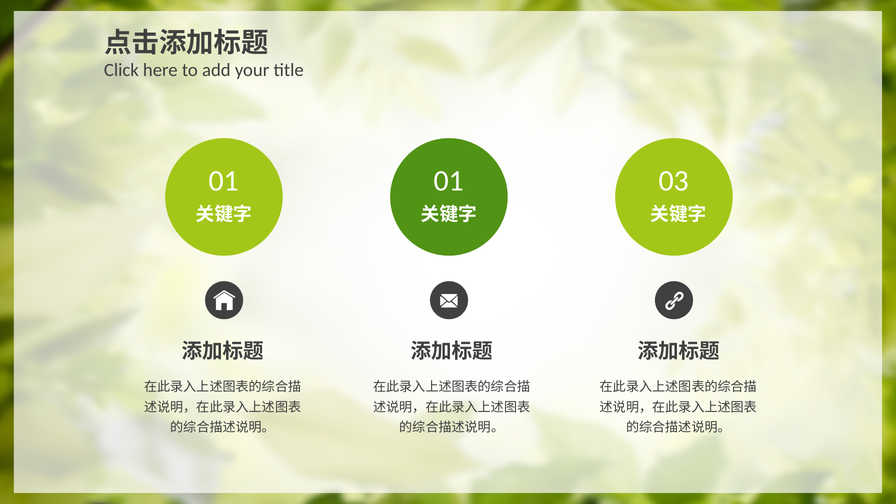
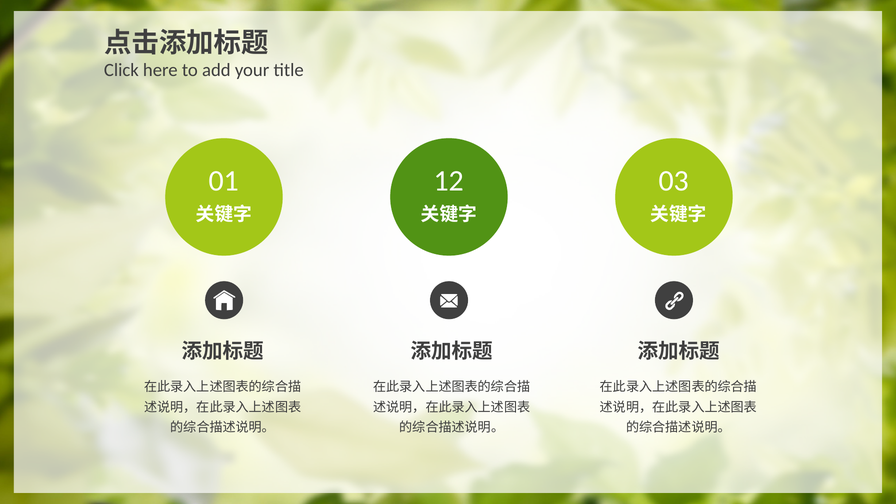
01 01: 01 -> 12 (449, 181)
